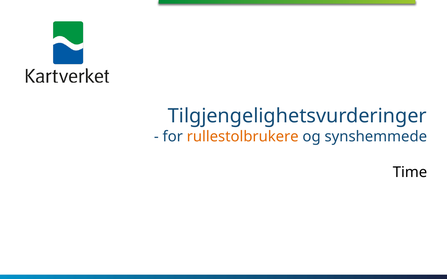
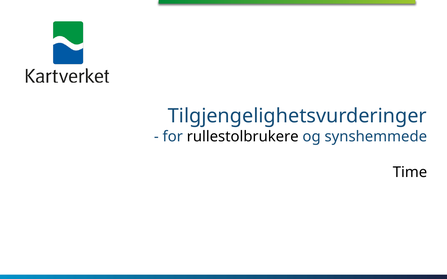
rullestolbrukere colour: orange -> black (243, 137)
